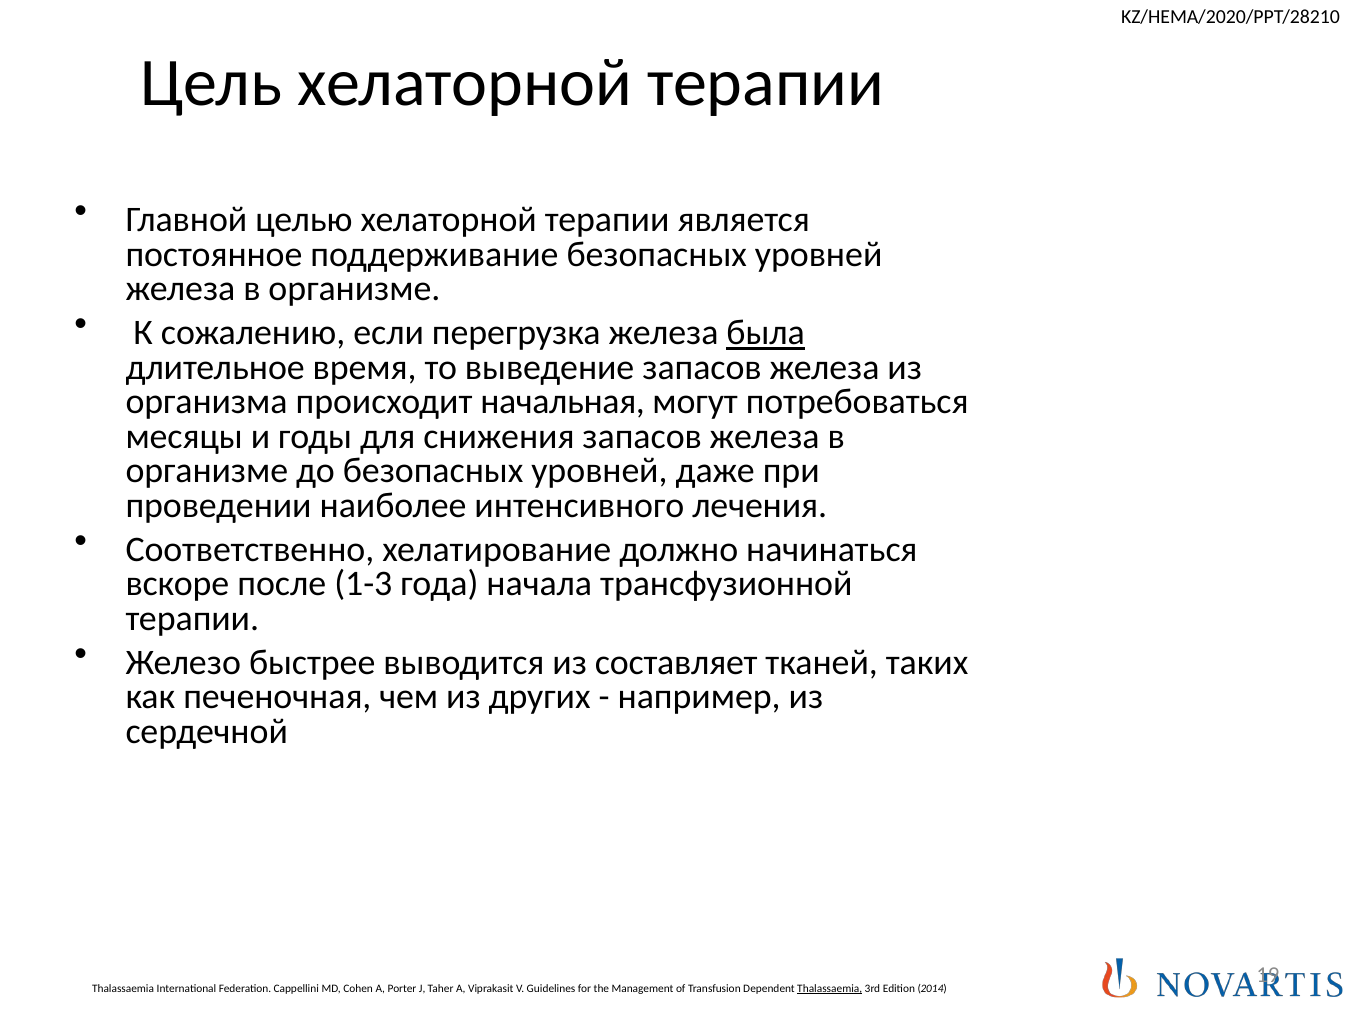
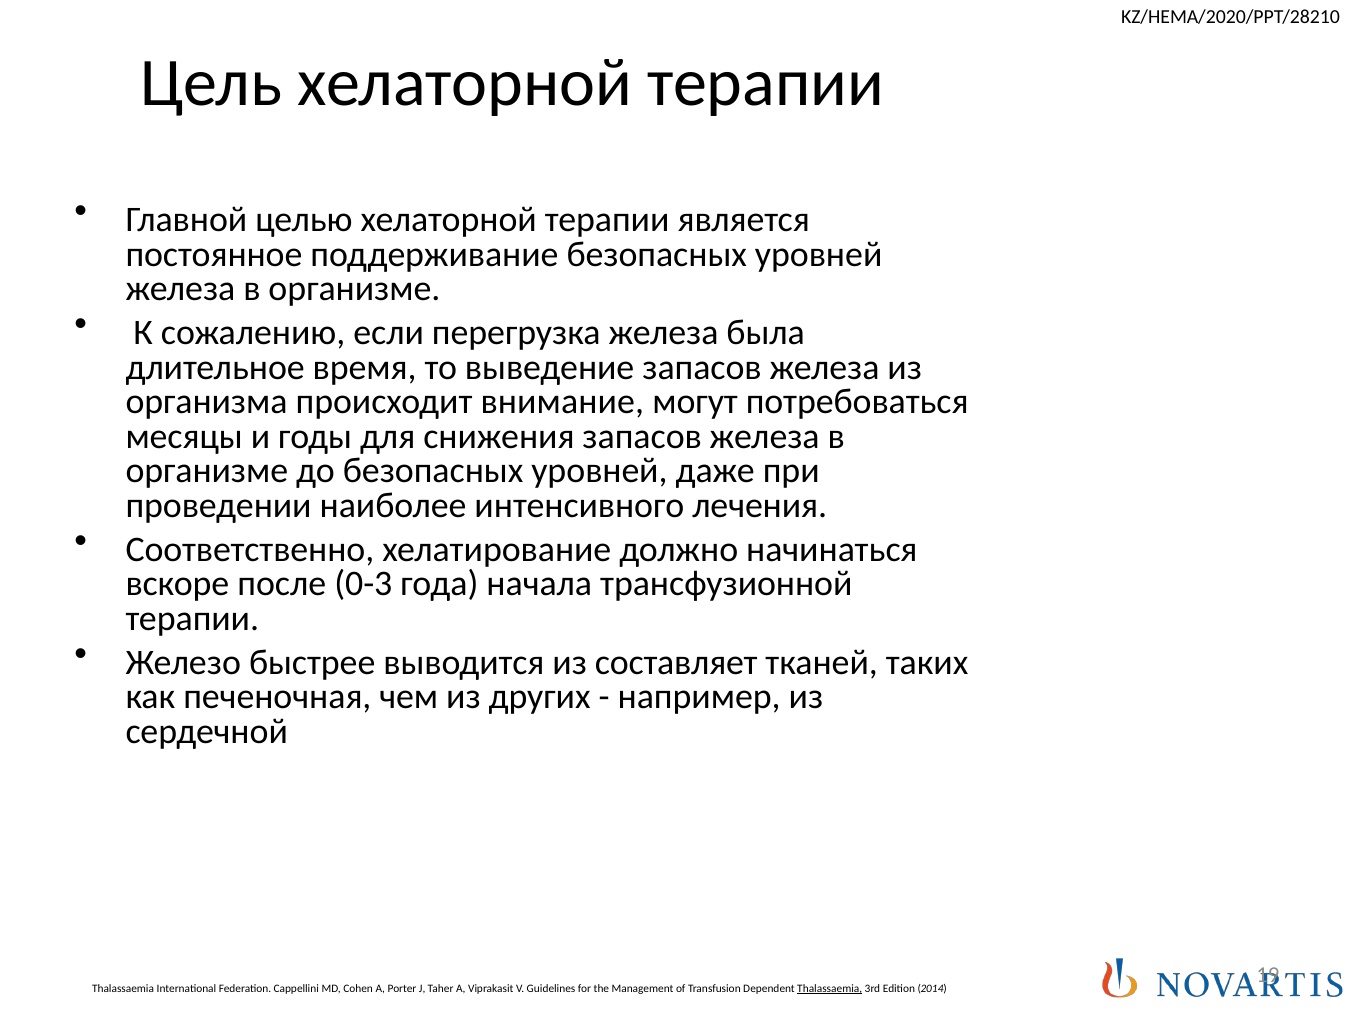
была underline: present -> none (766, 333)
начальная: начальная -> внимание (562, 402)
1-3: 1-3 -> 0-3 (363, 584)
